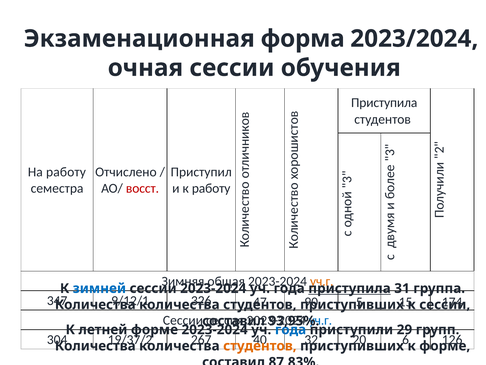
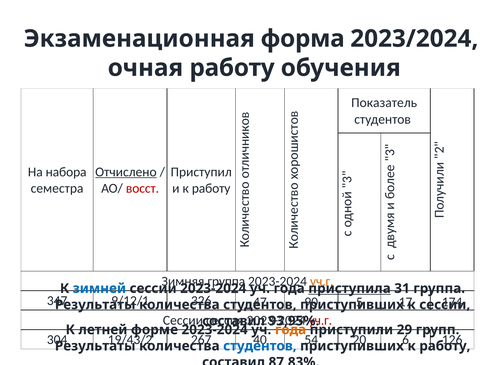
очная сессии: сессии -> работу (232, 68)
Приступила: Приступила -> Показатель (384, 103)
На работу: работу -> набора (66, 172)
Отчислено underline: none -> present (126, 172)
Зимняя общая: общая -> группа (226, 281)
15: 15 -> 17 (406, 302)
Количества: Количества -> Результаты (95, 304)
уч.г colour: blue -> red (320, 320)
года colour: blue -> orange (291, 329)
19/37/2: 19/37/2 -> 19/43/2 (130, 339)
32: 32 -> 54 (311, 339)
Количества: Количества -> Результаты (95, 346)
студентов colour: orange -> blue (260, 346)
приступивших к форме: форме -> работу (445, 346)
